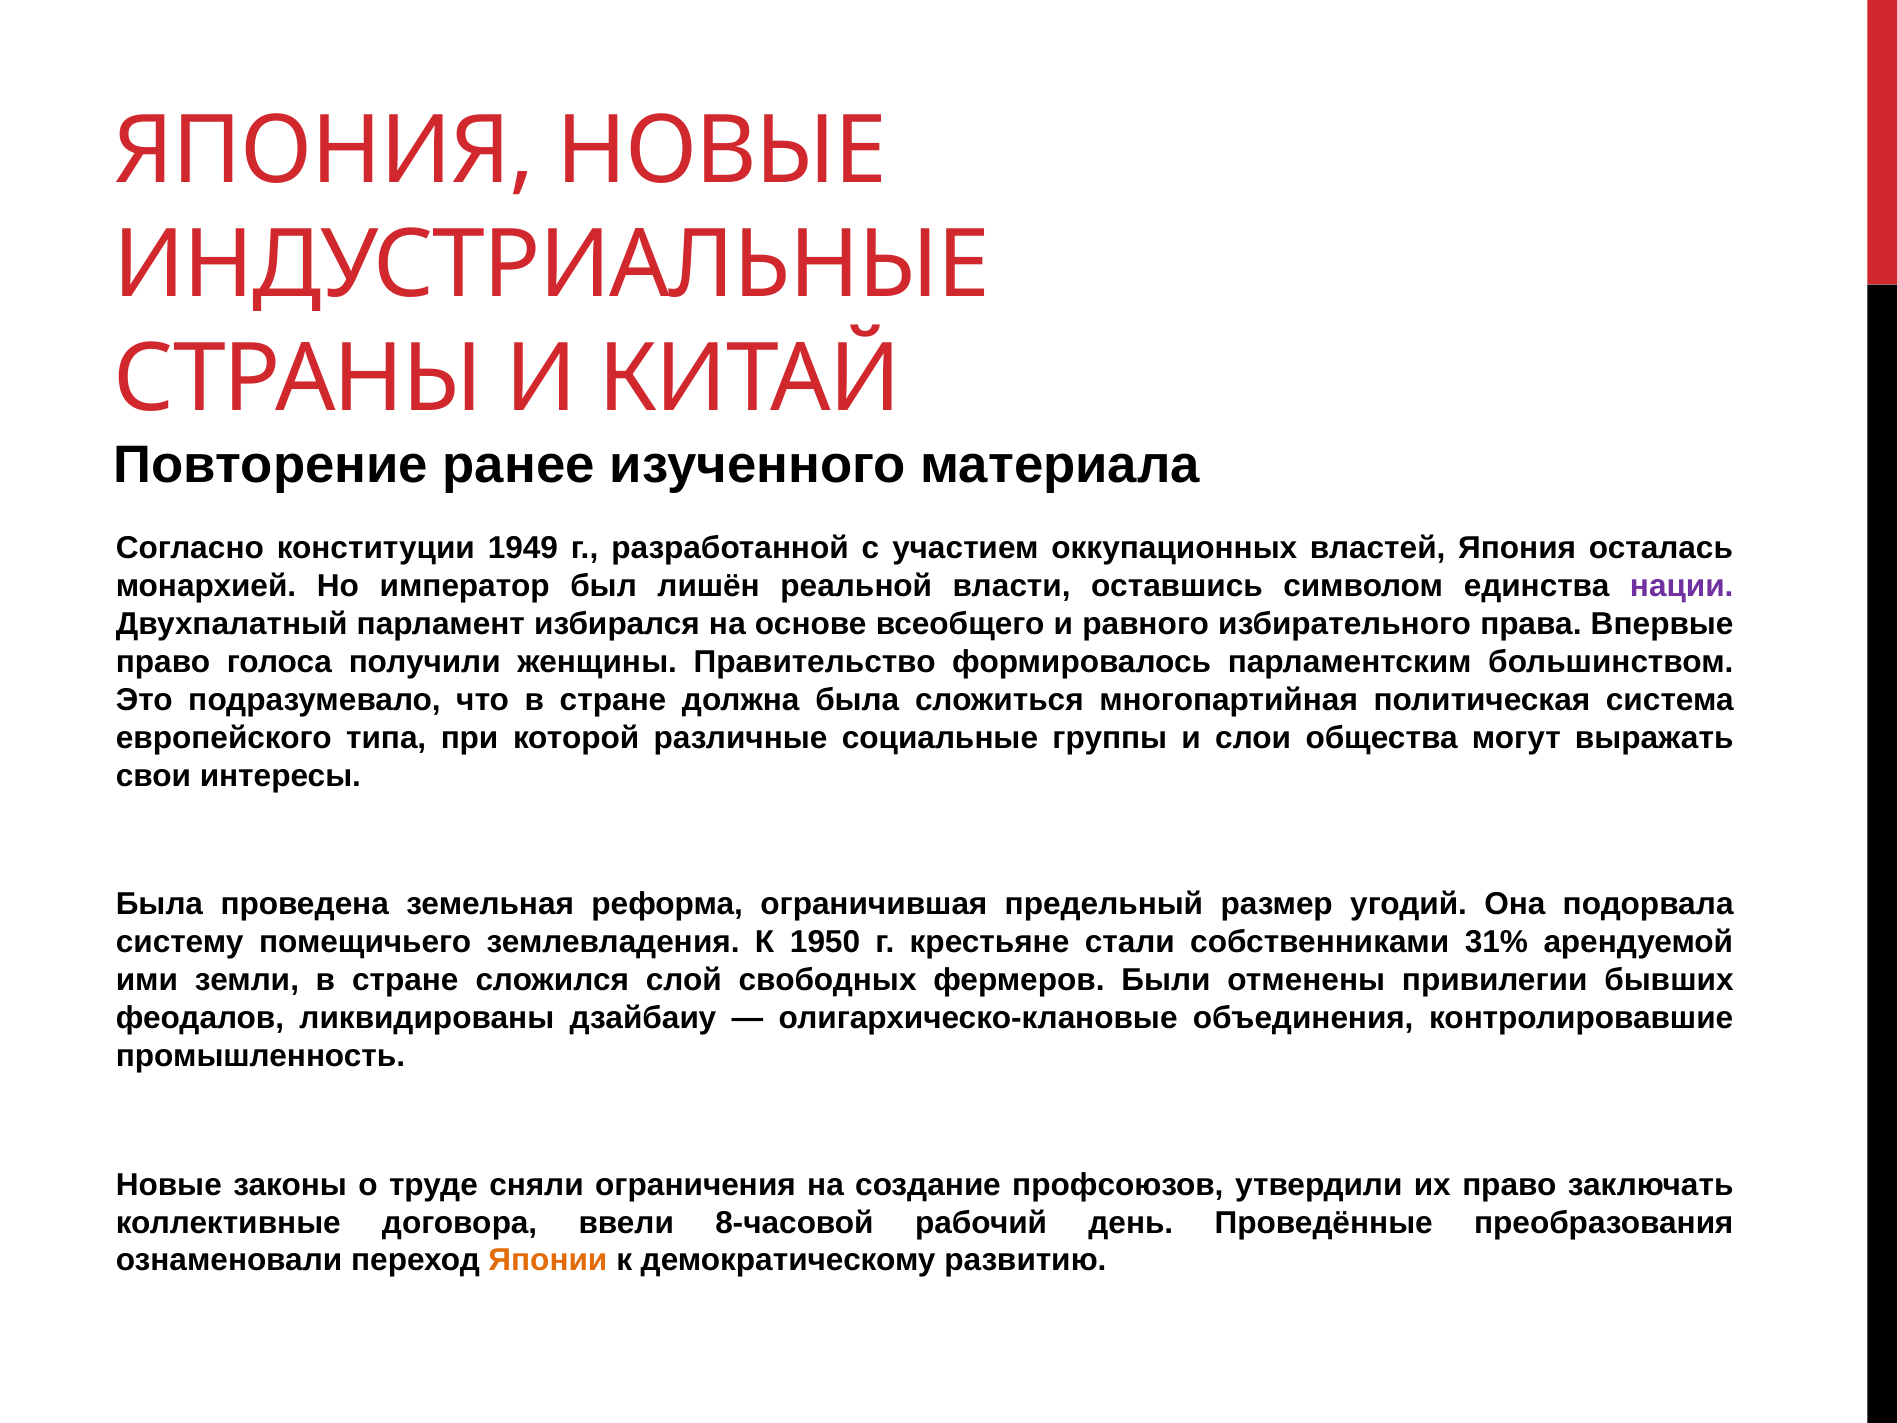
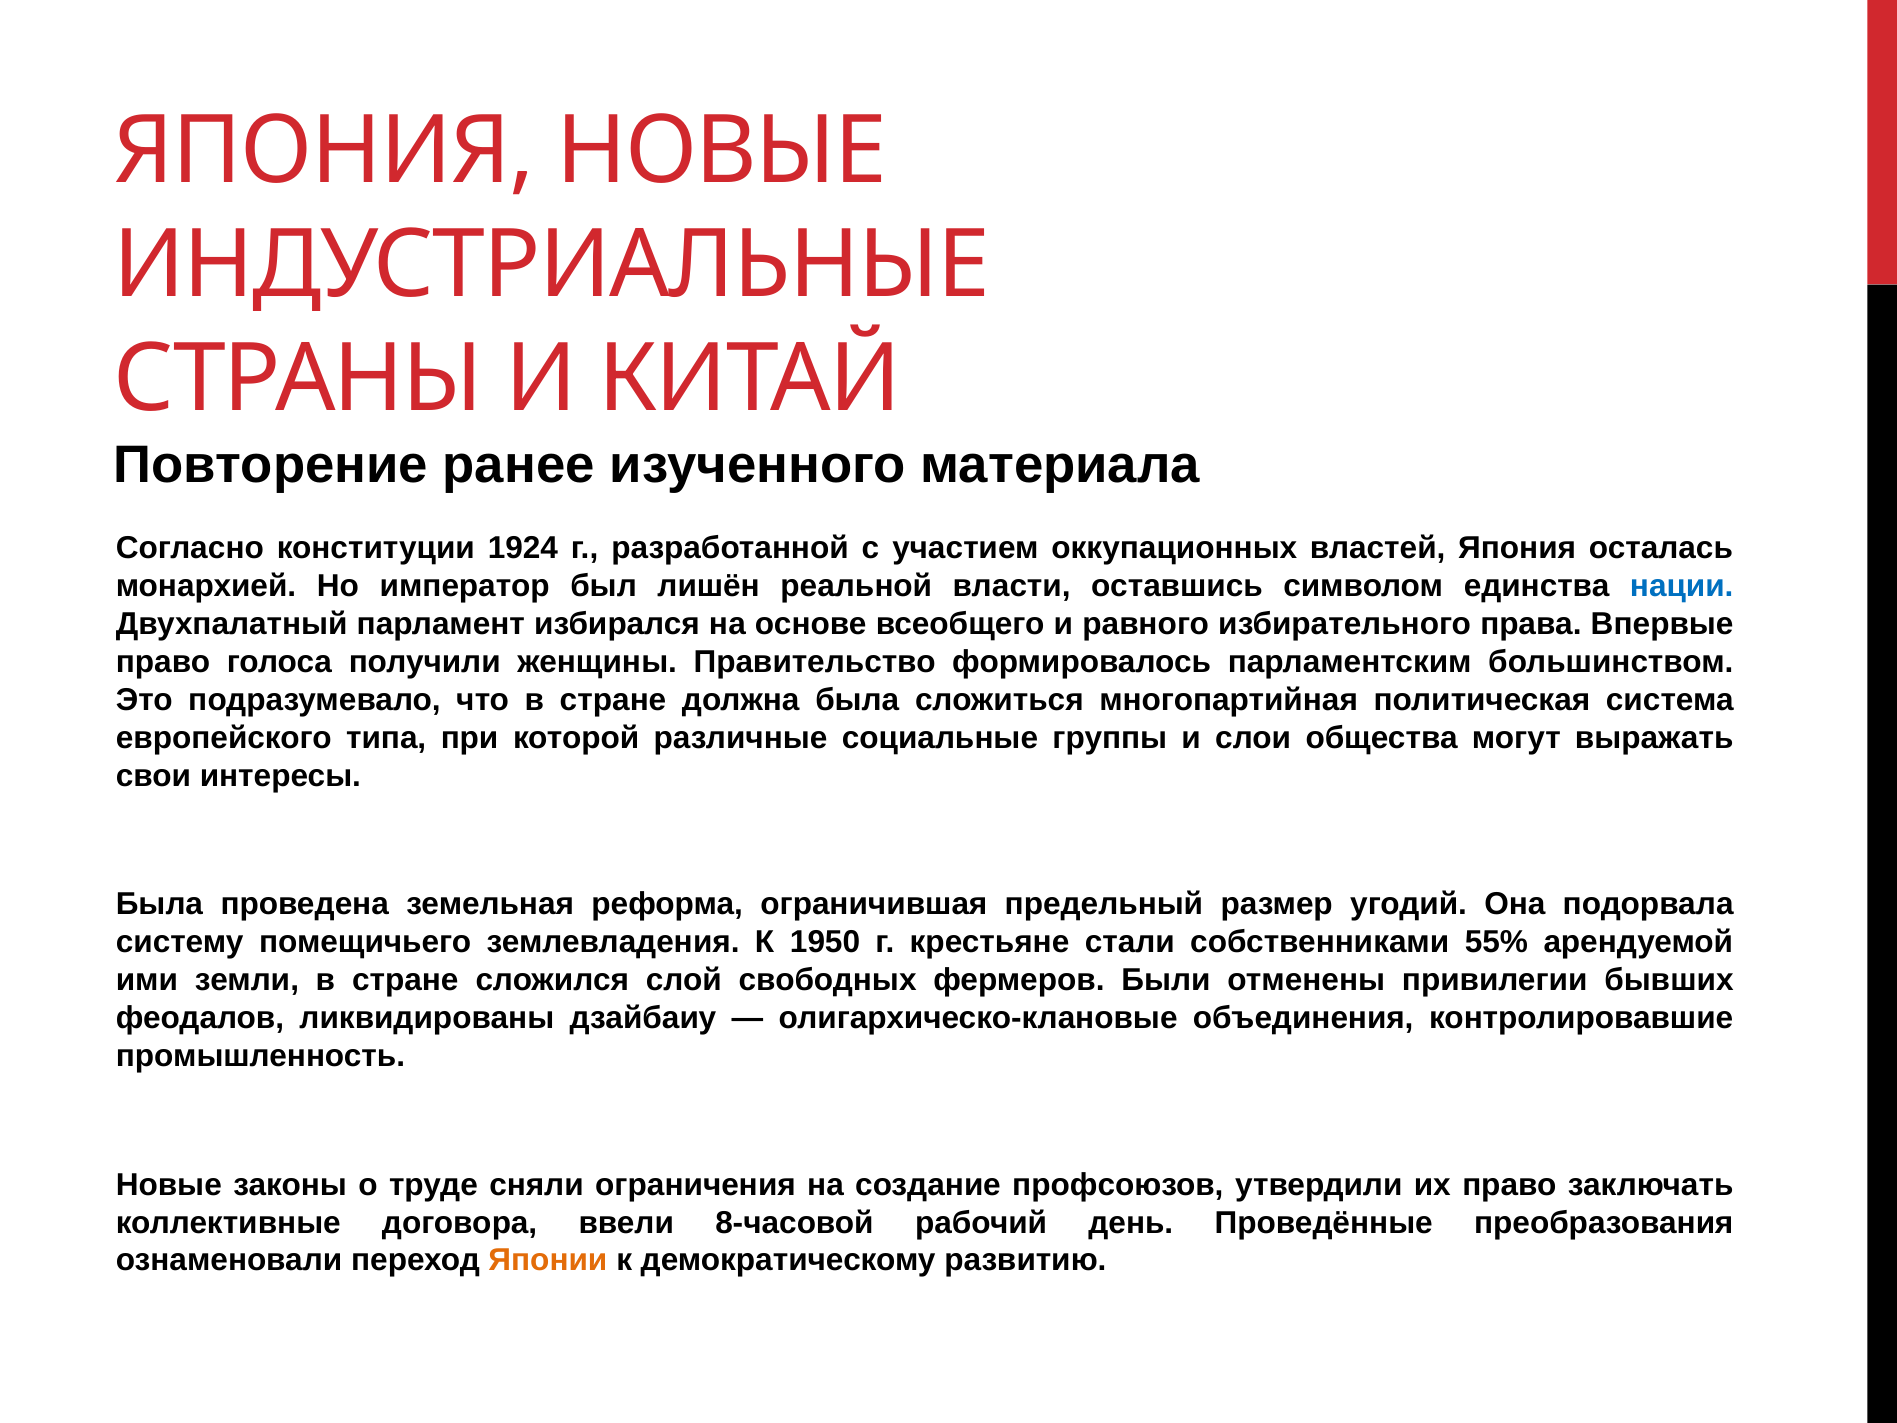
1949: 1949 -> 1924 (523, 548)
нации colour: purple -> blue (1682, 586)
31%: 31% -> 55% (1496, 942)
